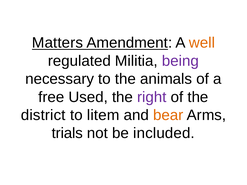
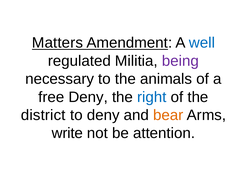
well colour: orange -> blue (202, 43)
free Used: Used -> Deny (88, 97)
right colour: purple -> blue (152, 97)
to litem: litem -> deny (103, 115)
trials: trials -> write (67, 133)
included: included -> attention (164, 133)
